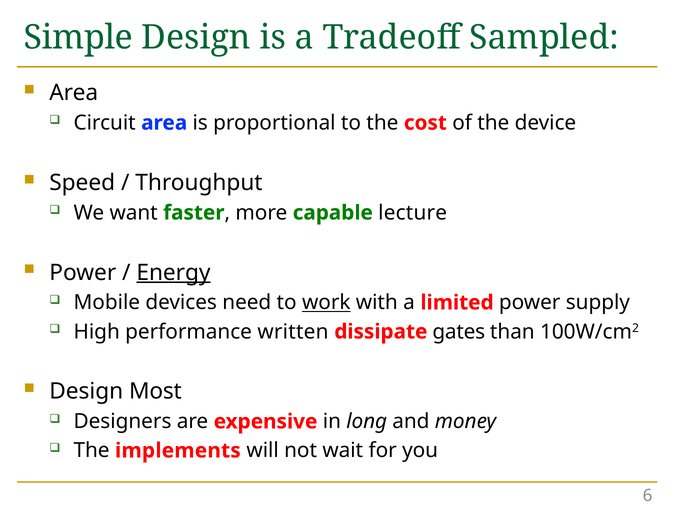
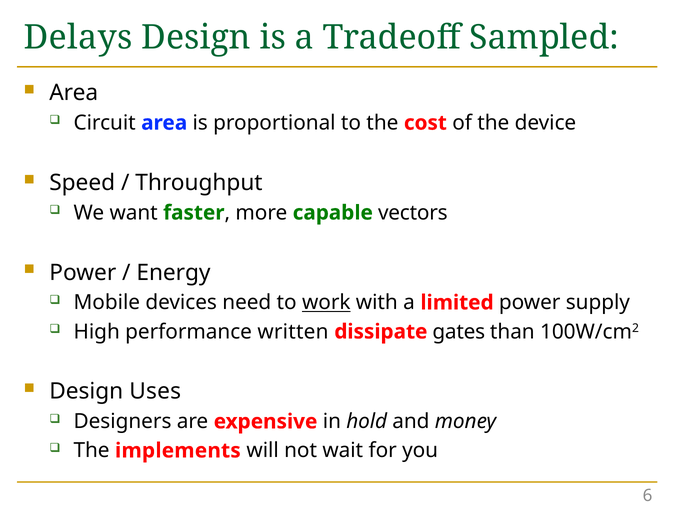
Simple: Simple -> Delays (78, 38)
lecture: lecture -> vectors (413, 213)
Energy underline: present -> none (173, 273)
Most: Most -> Uses (155, 391)
long: long -> hold (367, 422)
